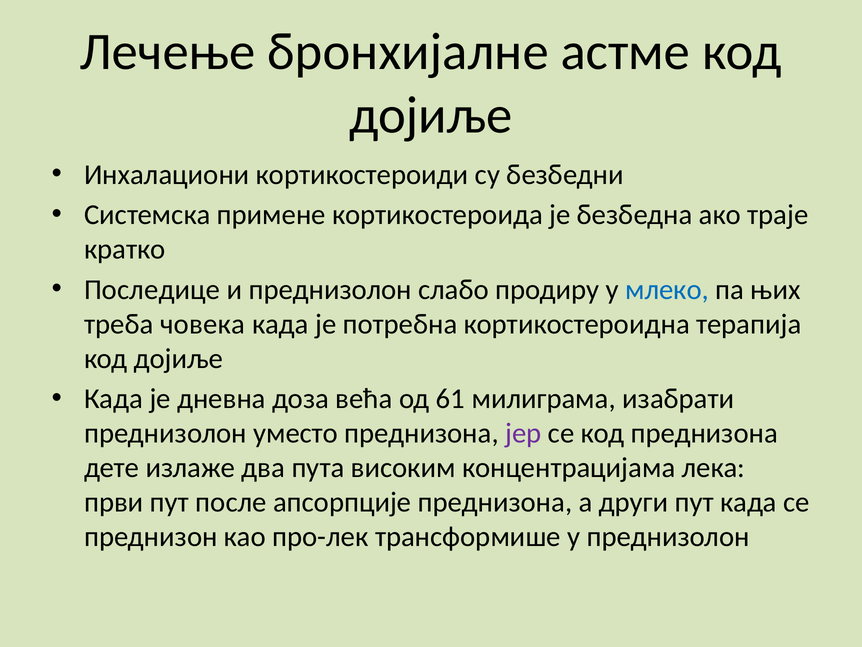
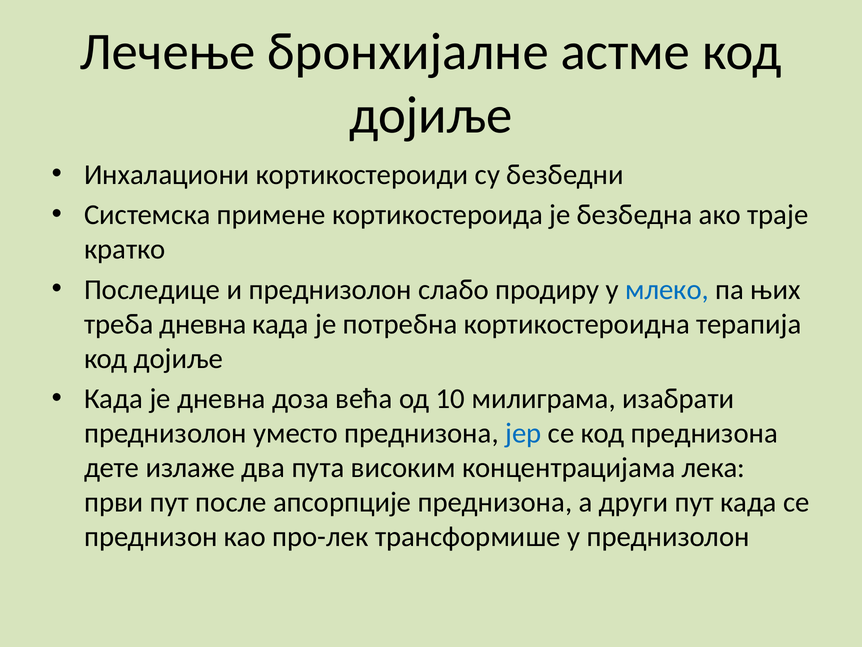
треба човека: човека -> дневна (203, 324)
61: 61 -> 10 (450, 399)
јер colour: purple -> blue (523, 433)
